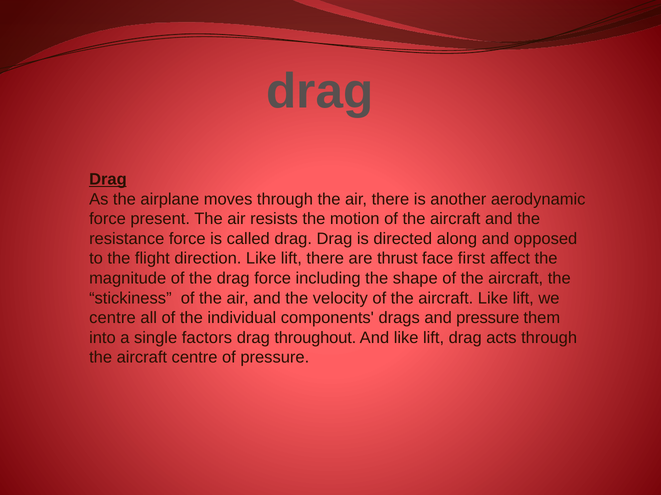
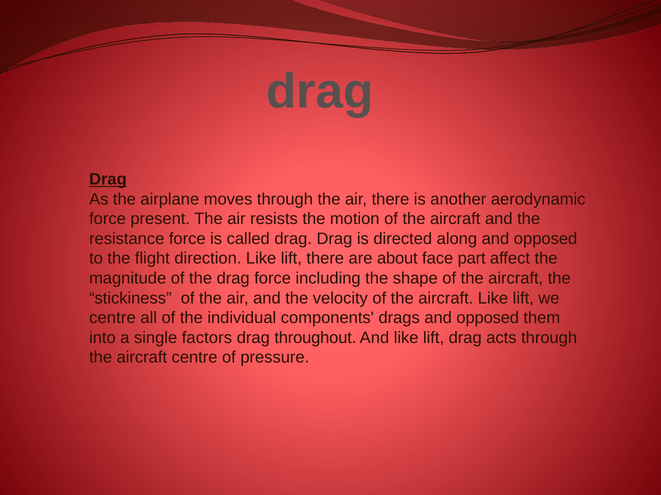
thrust: thrust -> about (397, 259)
first: first -> part (472, 259)
drags and pressure: pressure -> opposed (488, 318)
